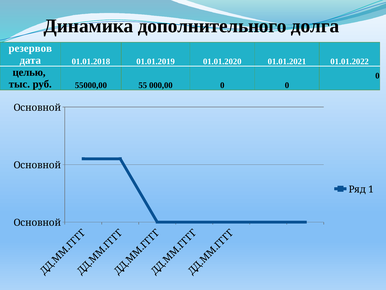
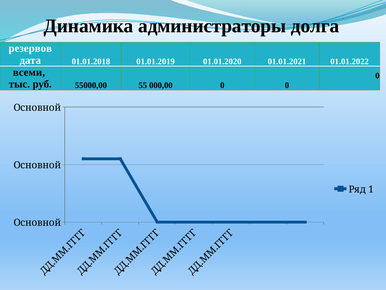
дополнительного: дополнительного -> администраторы (212, 26)
целью: целью -> всеми (29, 72)
